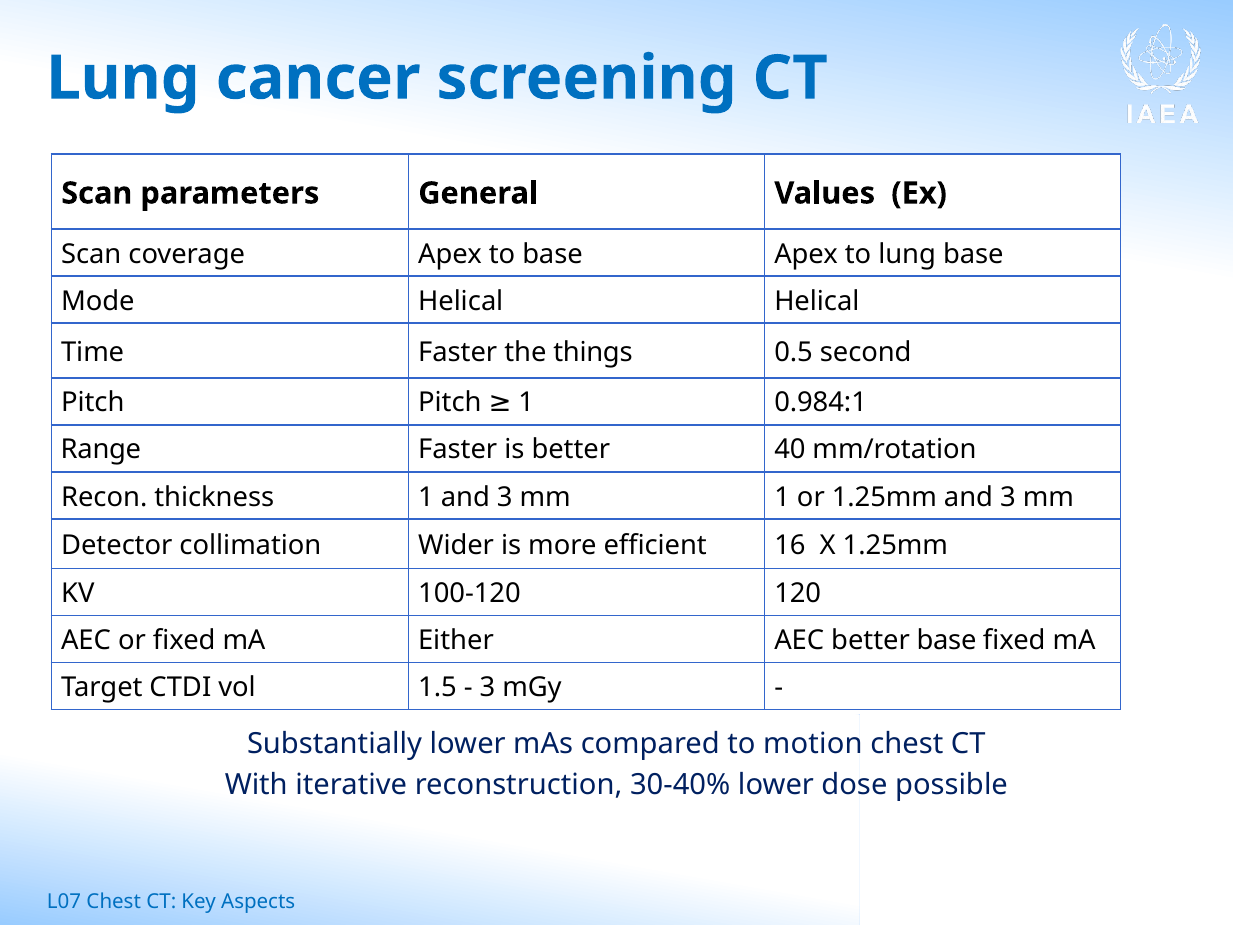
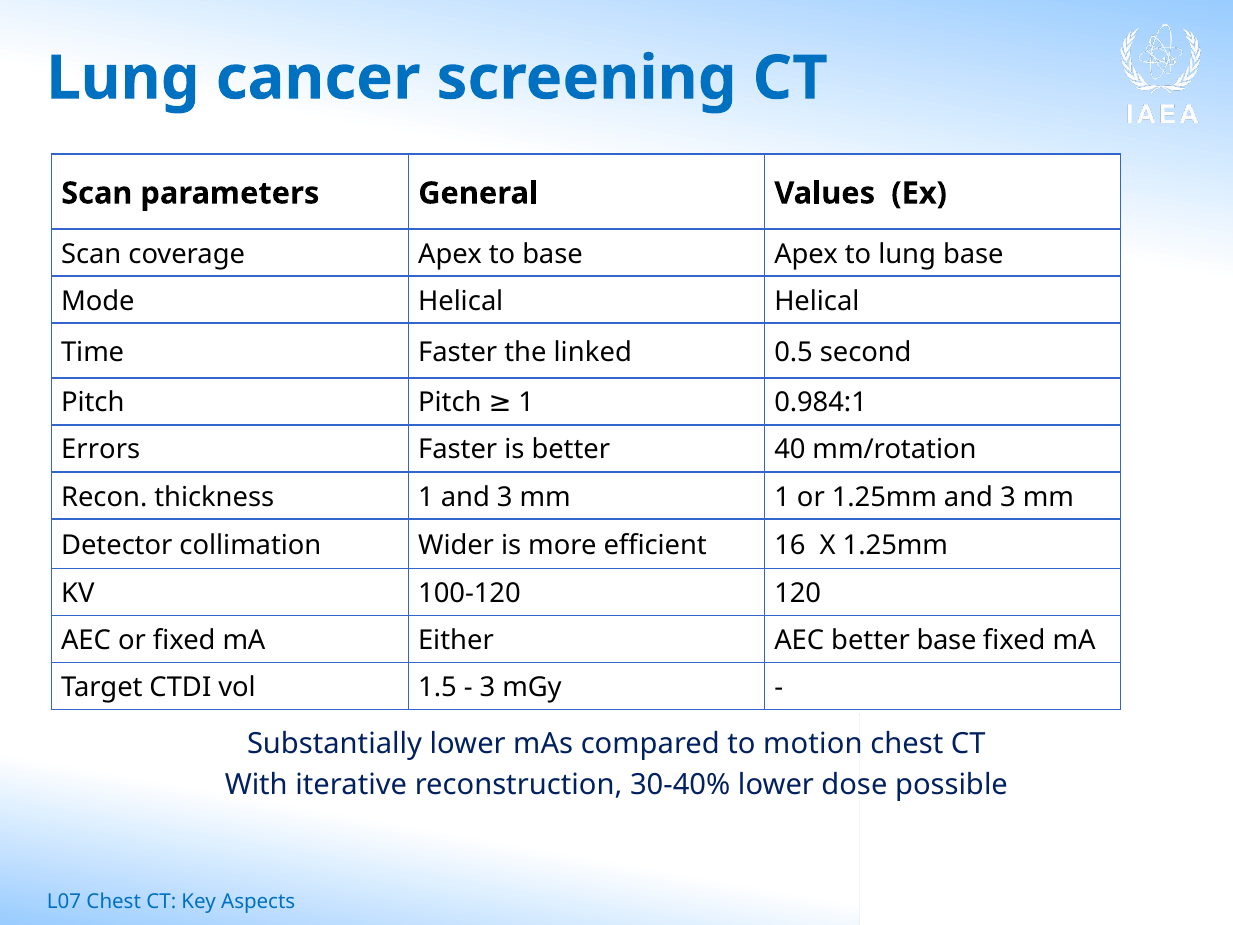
things: things -> linked (593, 352)
Range: Range -> Errors (101, 450)
